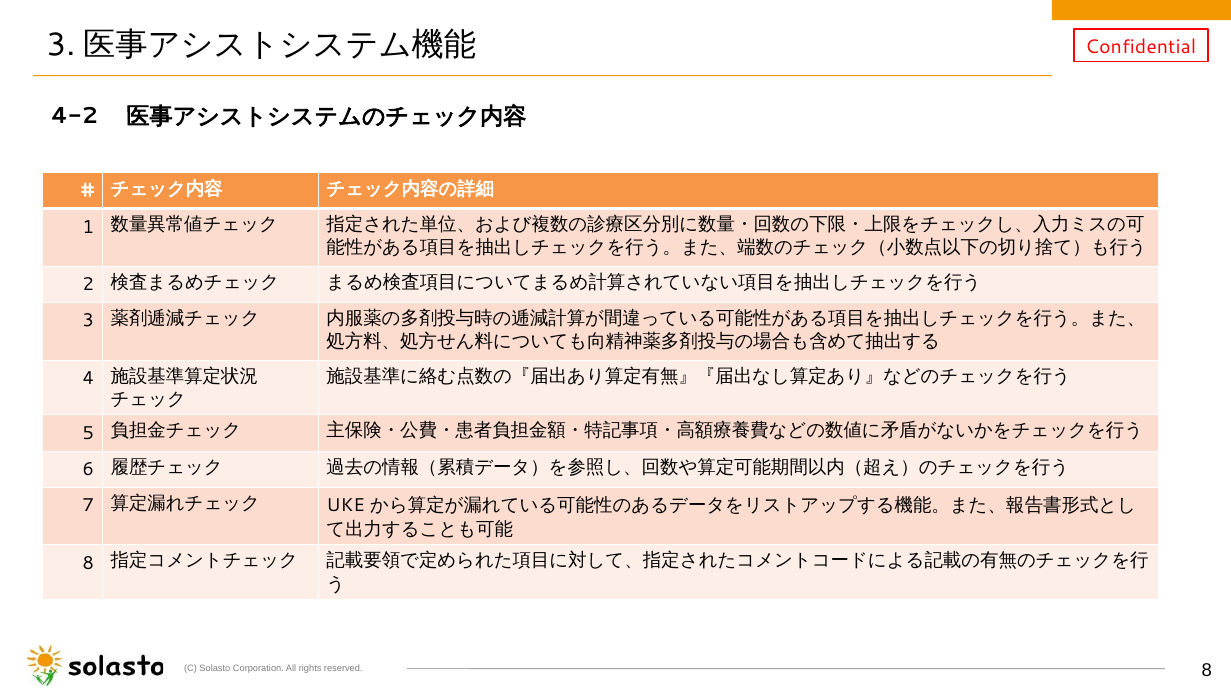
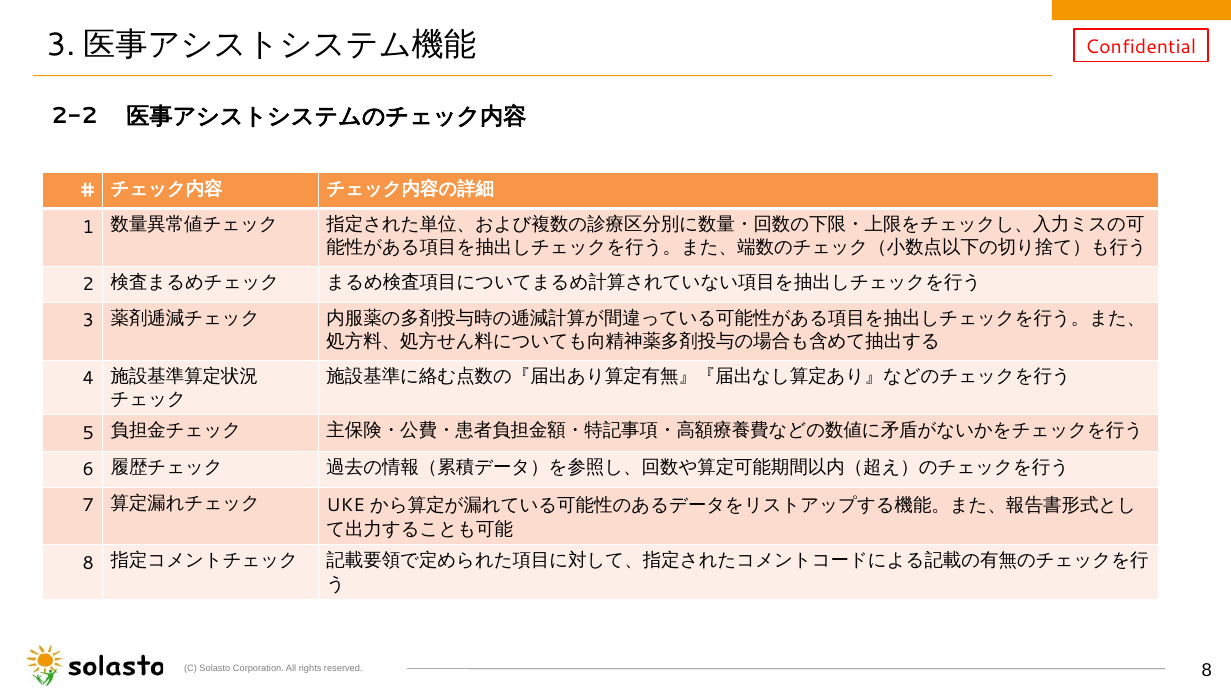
4-2: 4-2 -> 2-2 (74, 116)
